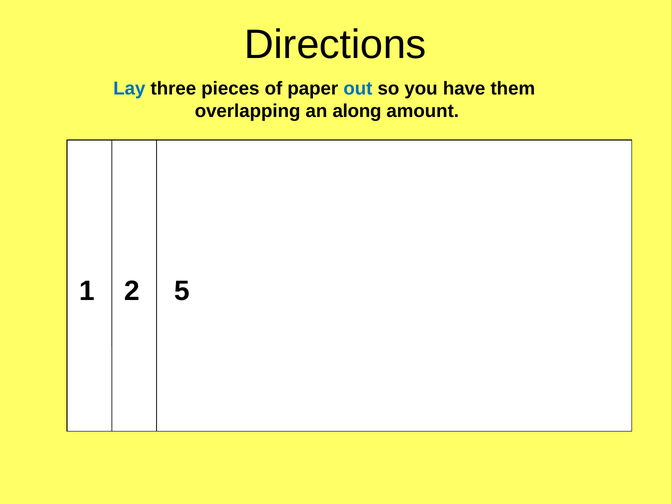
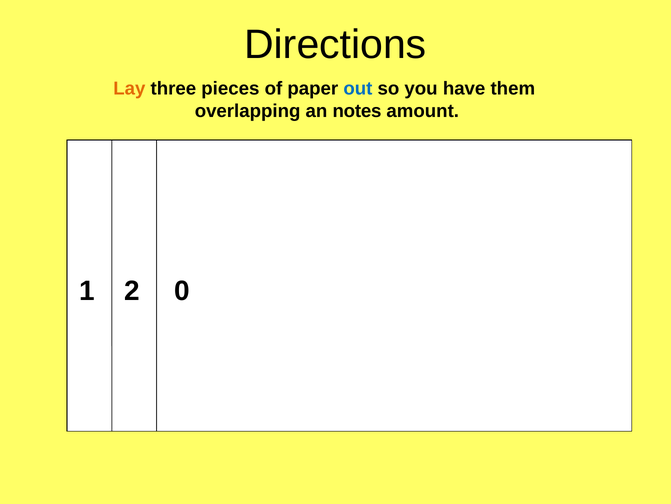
Lay colour: blue -> orange (129, 88)
along: along -> notes (357, 111)
5: 5 -> 0 (182, 290)
